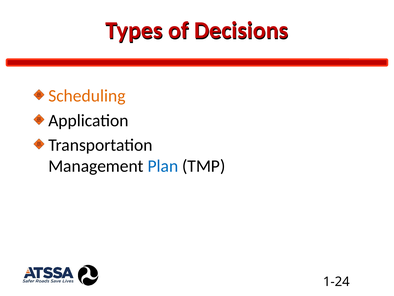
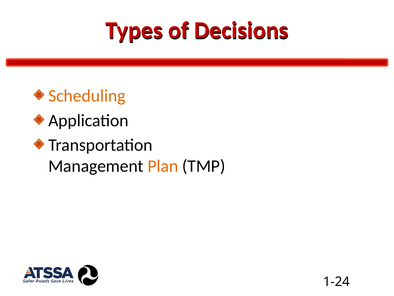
Plan colour: blue -> orange (163, 166)
